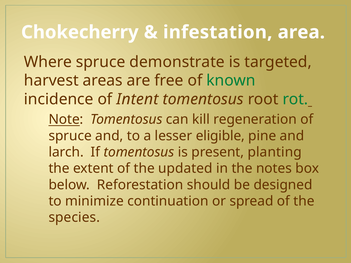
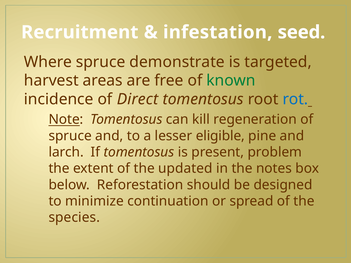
Chokecherry: Chokecherry -> Recruitment (80, 32)
area: area -> seed (301, 32)
Intent: Intent -> Direct (137, 99)
rot colour: green -> blue (295, 99)
planting: planting -> problem (275, 152)
